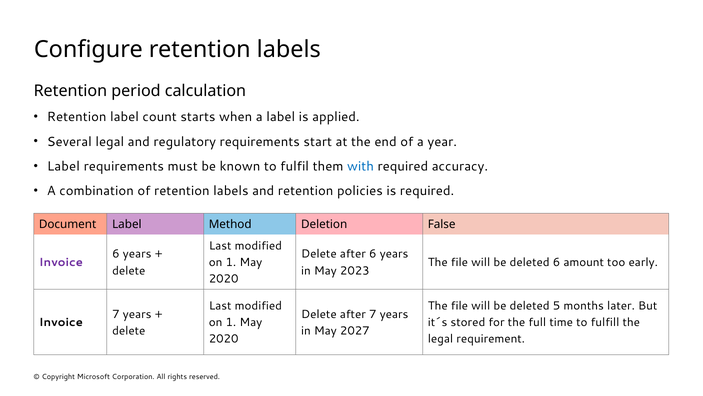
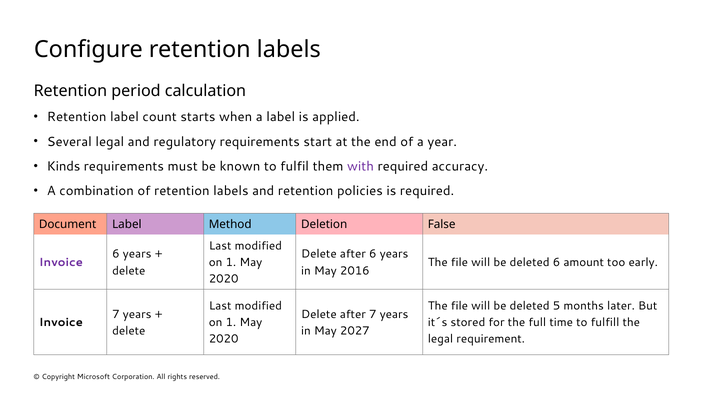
Label: Label -> Kinds (64, 166)
with colour: blue -> purple (360, 166)
2023: 2023 -> 2016 (355, 270)
